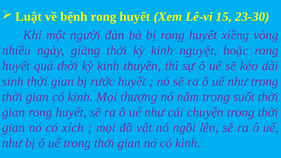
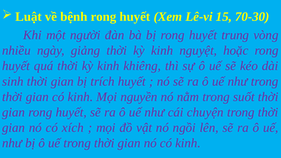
23-30: 23-30 -> 70-30 (252, 17)
xiềng: xiềng -> trung (235, 35)
thuyền: thuyền -> khiêng (142, 66)
rước: rước -> trích (103, 81)
thượng: thượng -> nguyền (139, 97)
